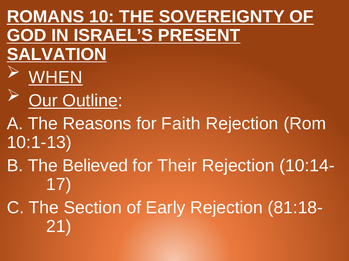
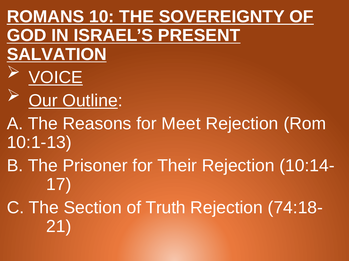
WHEN: WHEN -> VOICE (56, 78)
Faith: Faith -> Meet (181, 124)
Believed: Believed -> Prisoner (95, 166)
Early: Early -> Truth (166, 208)
81:18-: 81:18- -> 74:18- (295, 208)
